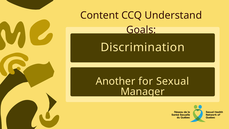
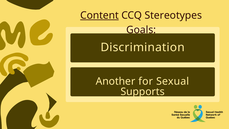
Content underline: none -> present (99, 15)
Understand: Understand -> Stereotypes (173, 15)
Manager: Manager -> Supports (143, 92)
